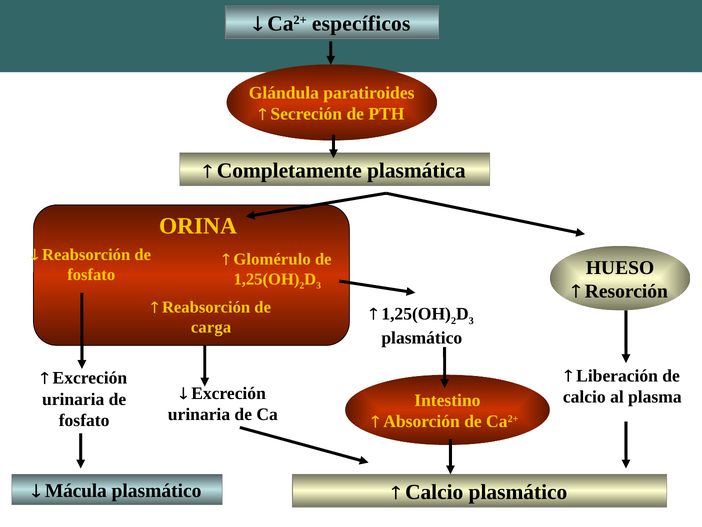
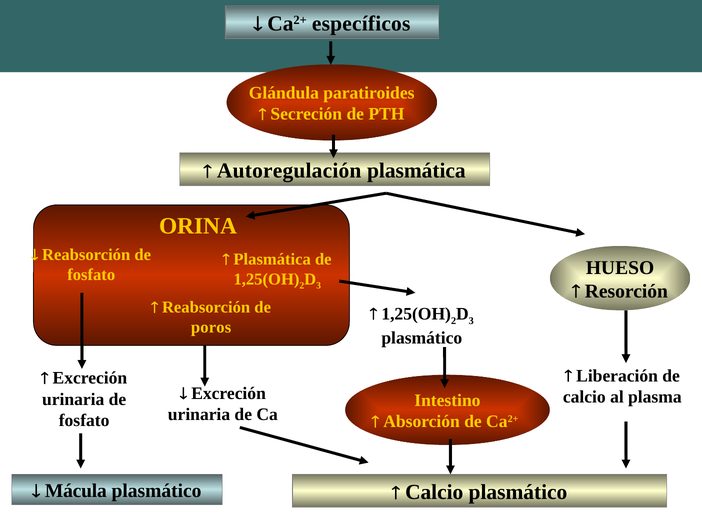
Completamente: Completamente -> Autoregulación (289, 171)
Glomérulo: Glomérulo -> Plasmática (272, 259)
carga: carga -> poros (211, 327)
